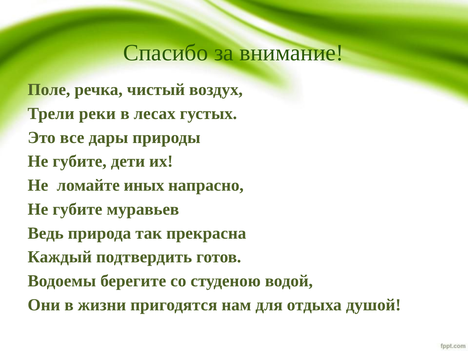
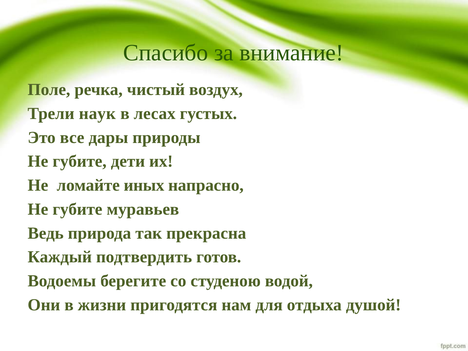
реки: реки -> наук (97, 114)
